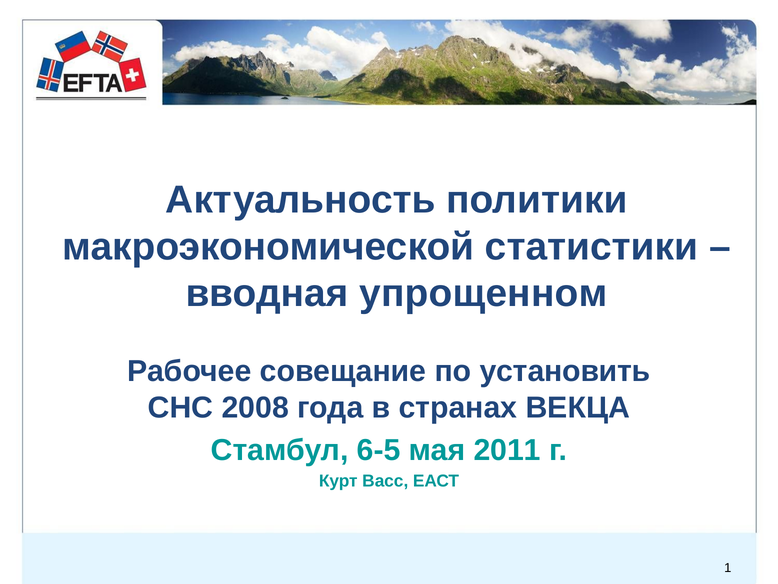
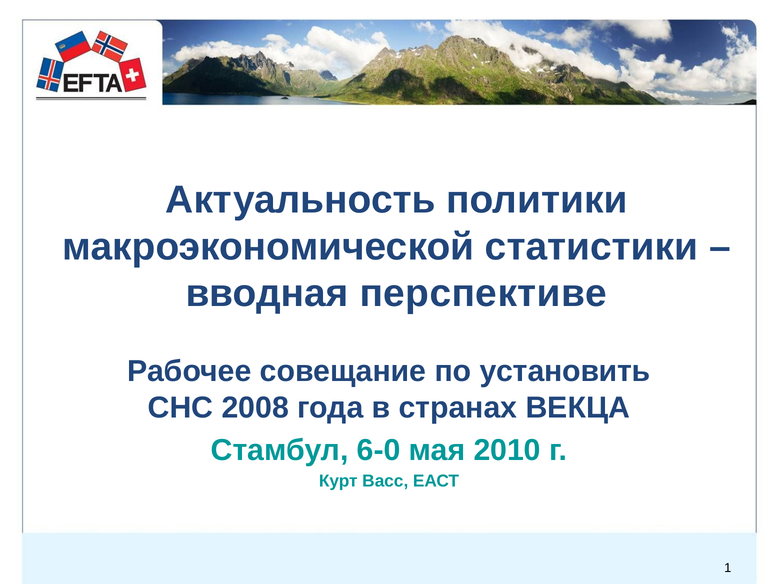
упрощенном: упрощенном -> перспективе (483, 293)
6-5: 6-5 -> 6-0 (379, 450)
2011: 2011 -> 2010 (507, 450)
